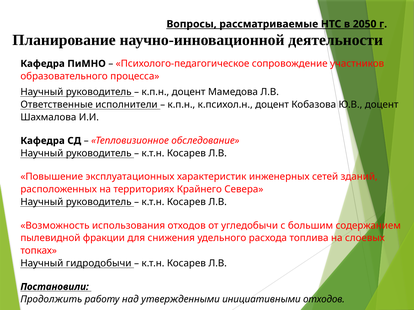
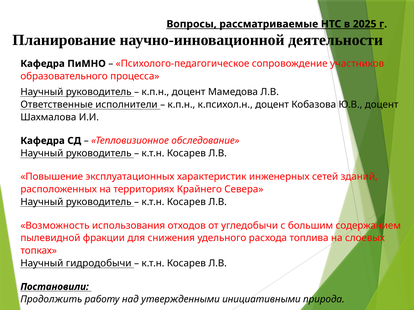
2050: 2050 -> 2025 (365, 24)
инициативными отходов: отходов -> природа (324, 300)
